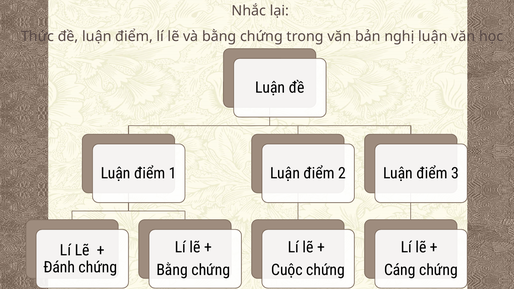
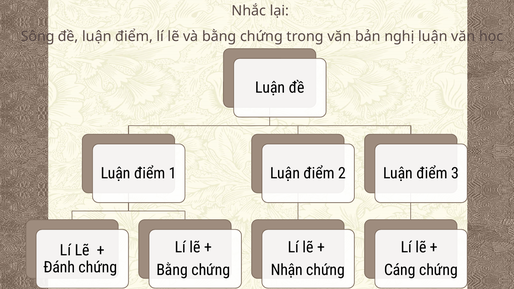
Thức: Thức -> Sông (38, 36)
Cuộc: Cuộc -> Nhận (287, 270)
